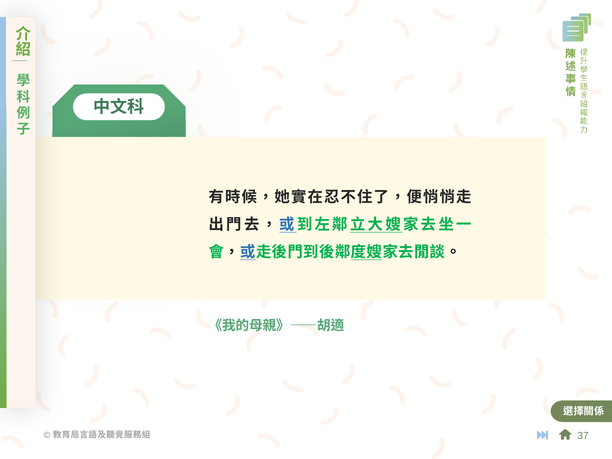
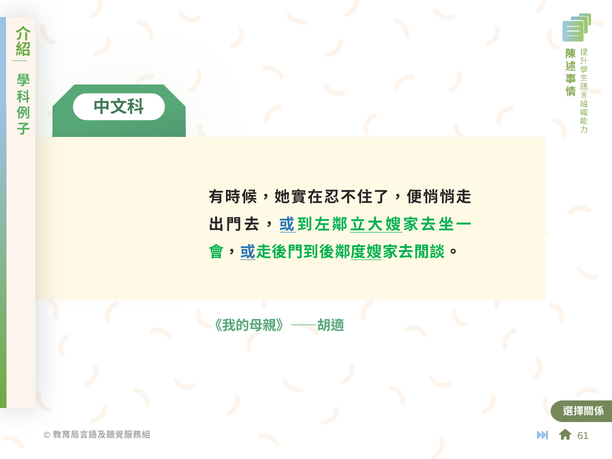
37: 37 -> 61 (583, 436)
